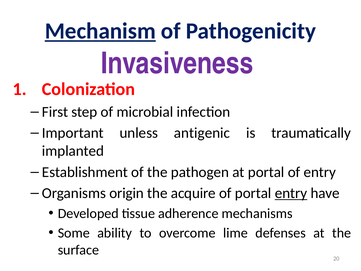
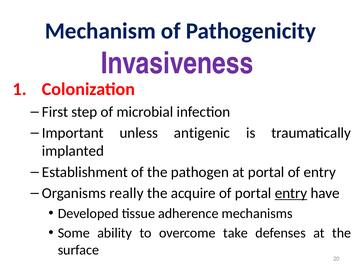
Mechanism underline: present -> none (100, 31)
origin: origin -> really (126, 193)
lime: lime -> take (236, 233)
